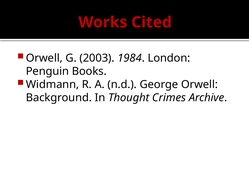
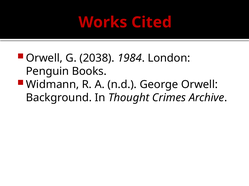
2003: 2003 -> 2038 (97, 58)
